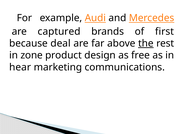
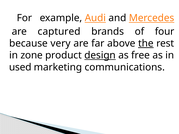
first: first -> four (165, 32)
deal: deal -> very (61, 43)
design underline: none -> present (100, 55)
hear: hear -> used (20, 67)
